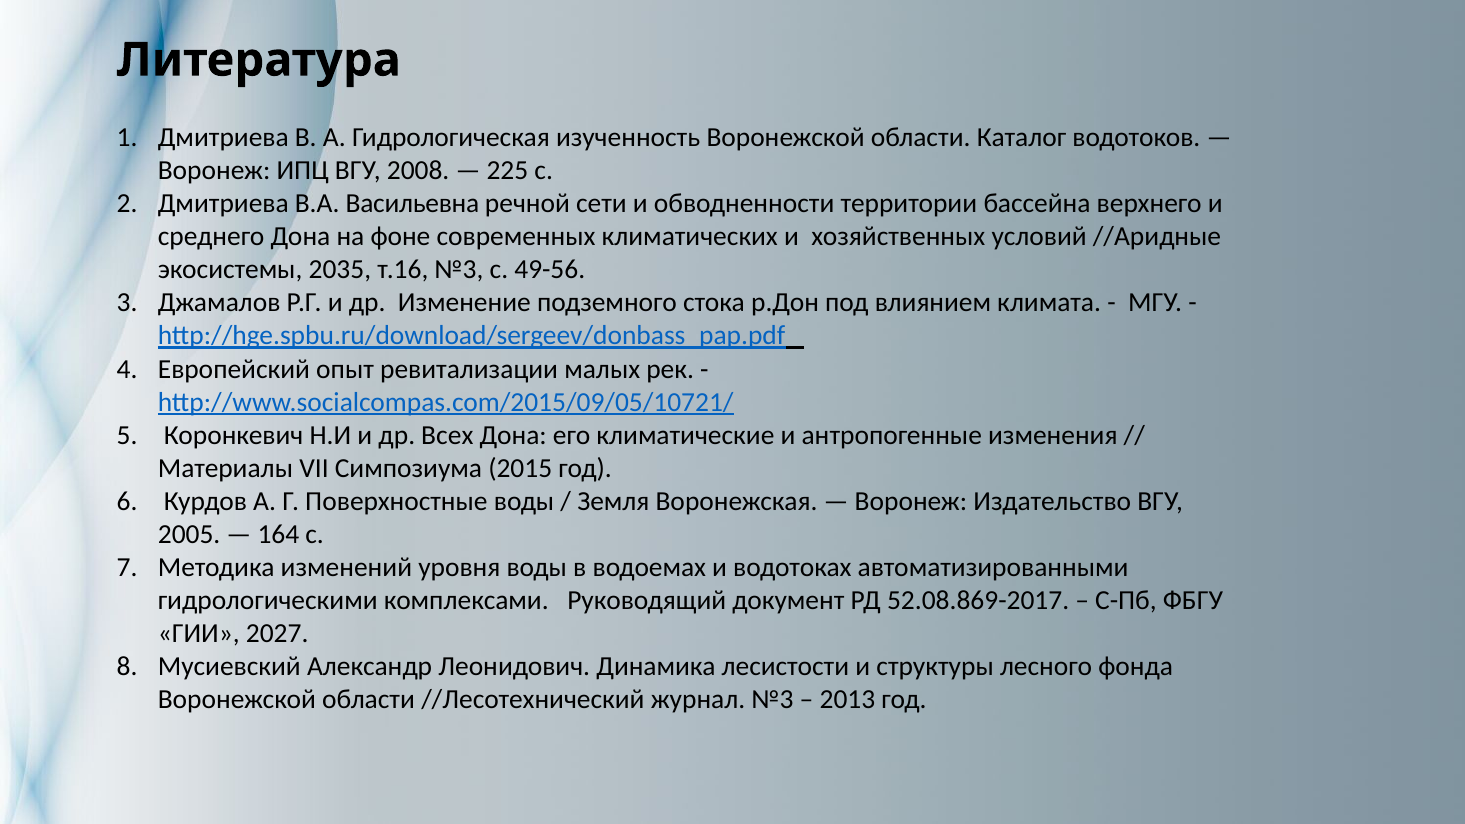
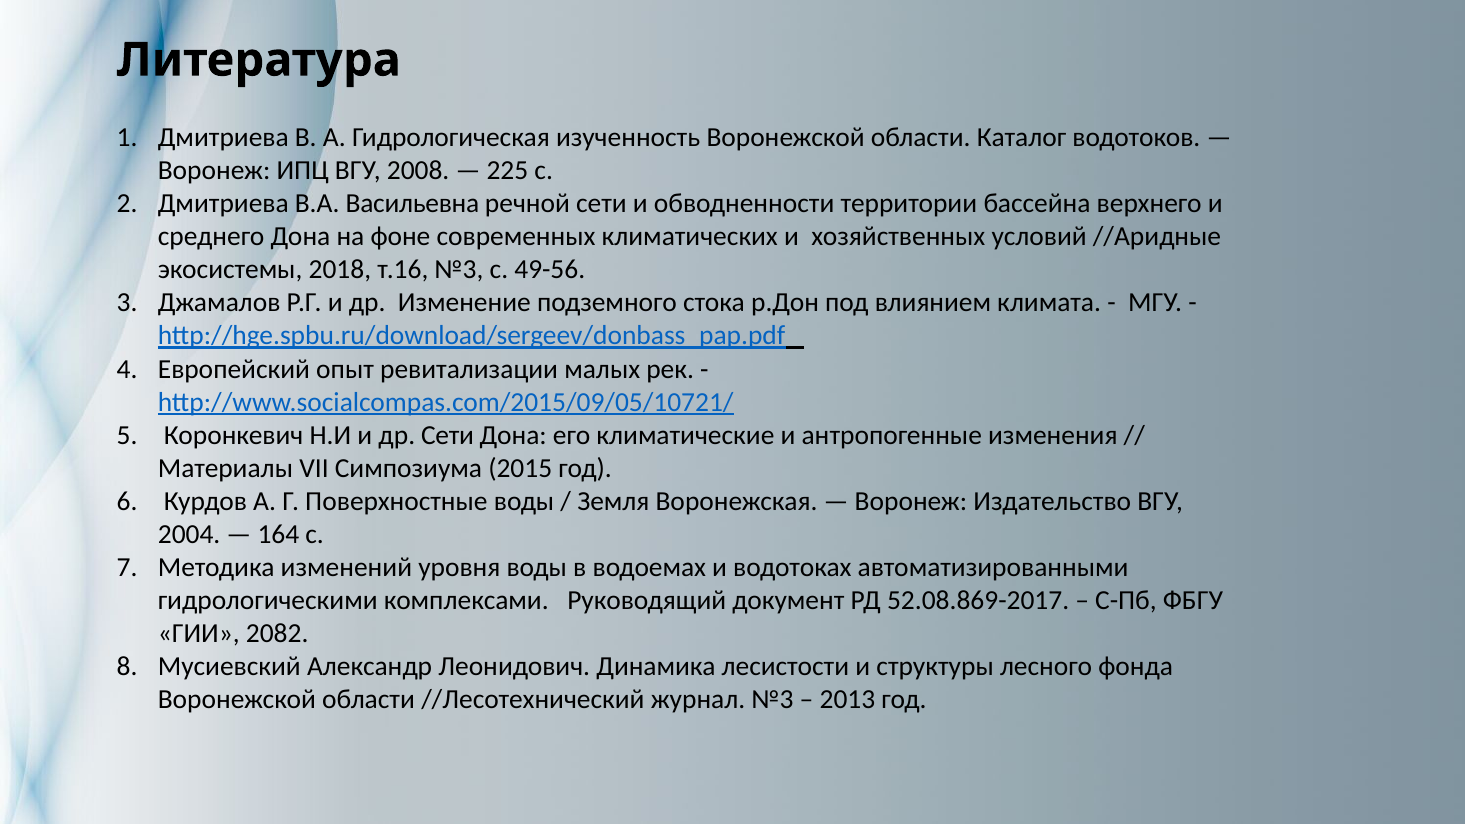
2035: 2035 -> 2018 (340, 270)
др Всех: Всех -> Сети (447, 436)
2005: 2005 -> 2004 (189, 534)
2027: 2027 -> 2082 (277, 633)
